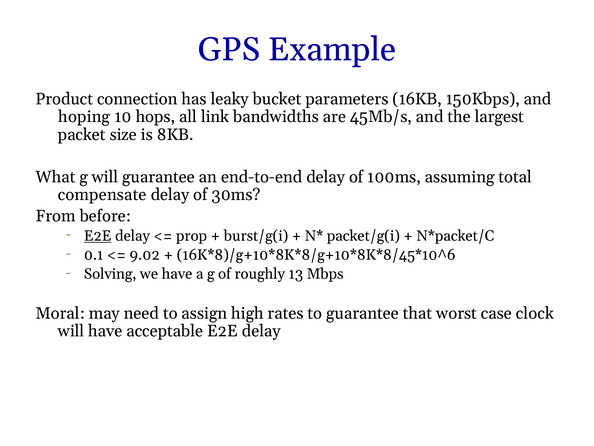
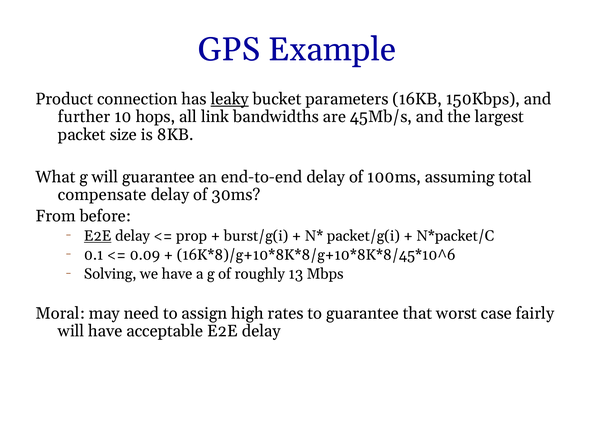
leaky underline: none -> present (230, 99)
hoping: hoping -> further (84, 117)
9.02: 9.02 -> 0.09 (145, 255)
clock: clock -> fairly (535, 313)
